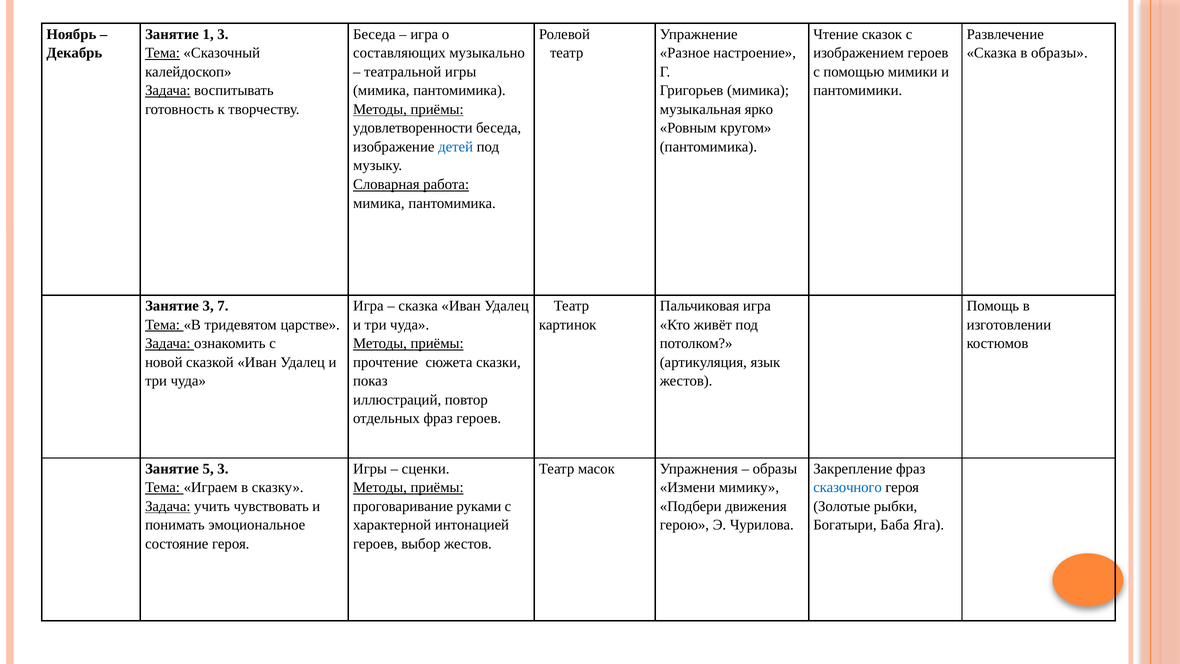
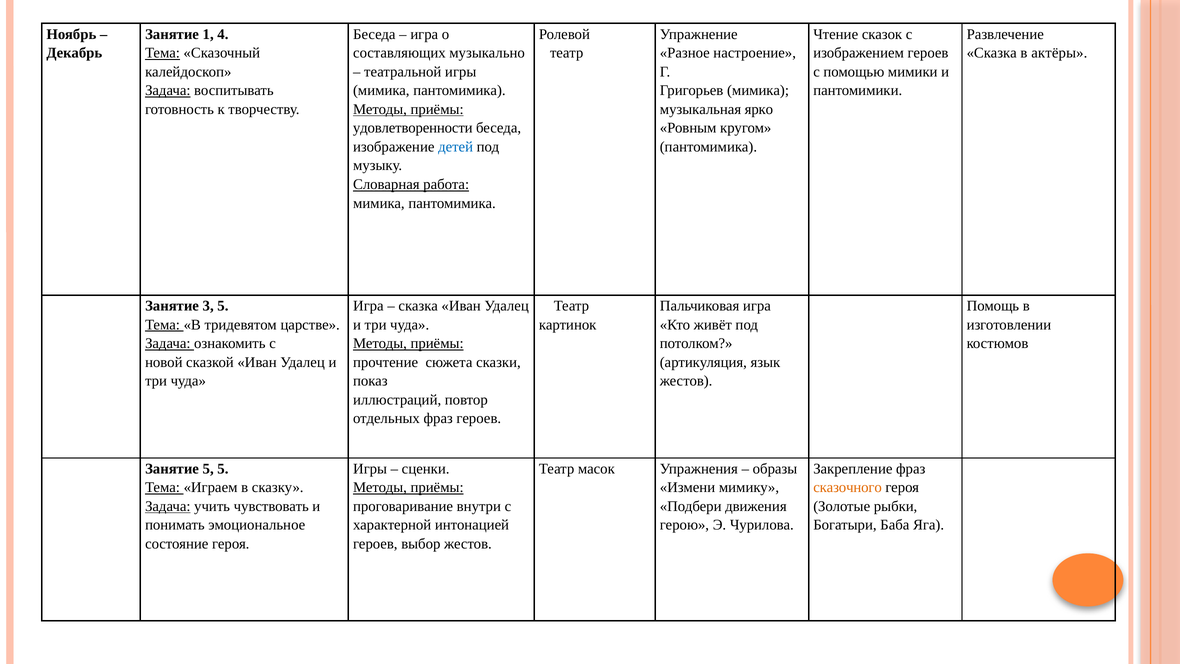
1 3: 3 -> 4 (223, 34)
в образы: образы -> актёры (1059, 53)
3 7: 7 -> 5 (223, 306)
5 3: 3 -> 5 (223, 469)
сказочного colour: blue -> orange (848, 487)
руками: руками -> внутри (479, 506)
